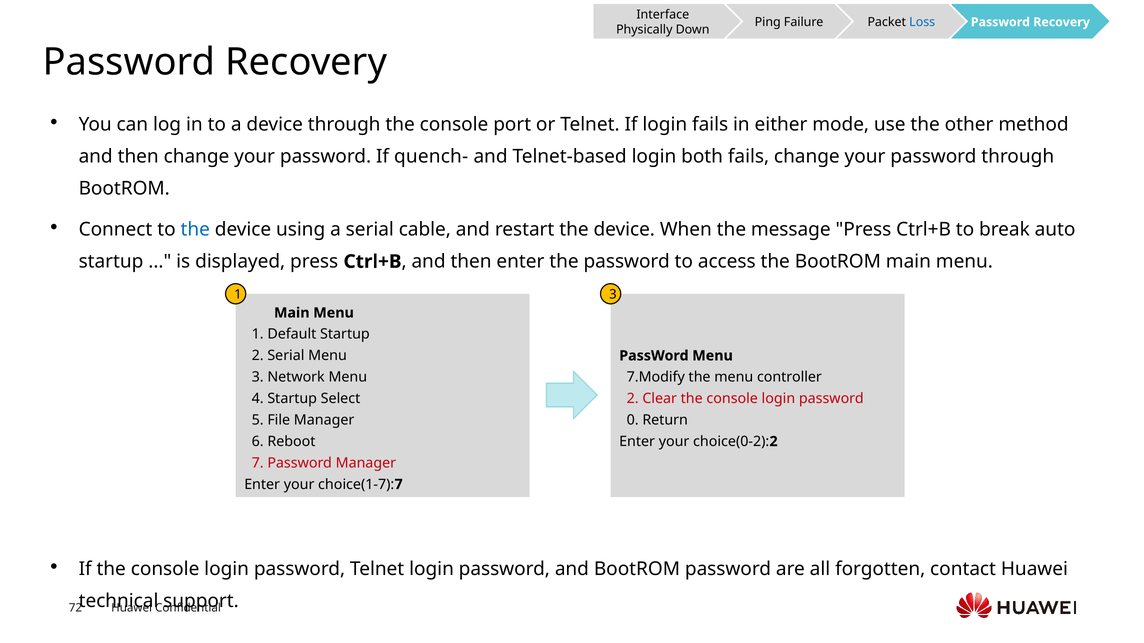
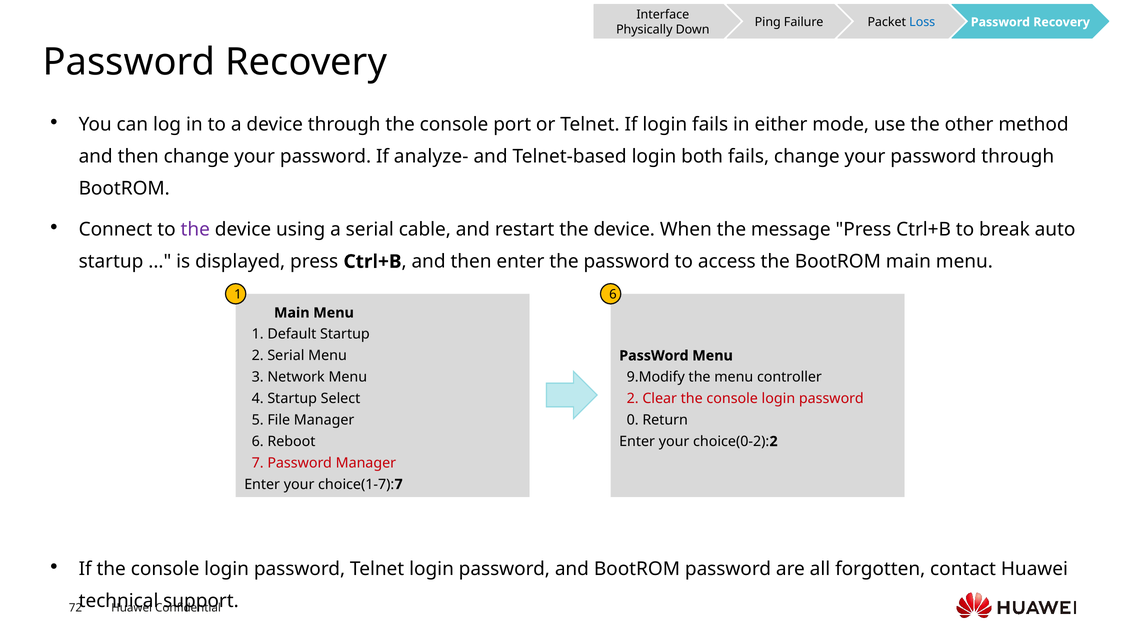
quench-: quench- -> analyze- (431, 156)
the colour: blue -> purple (195, 230)
1 3: 3 -> 6 (613, 295)
7.Modify: 7.Modify -> 9.Modify (656, 377)
